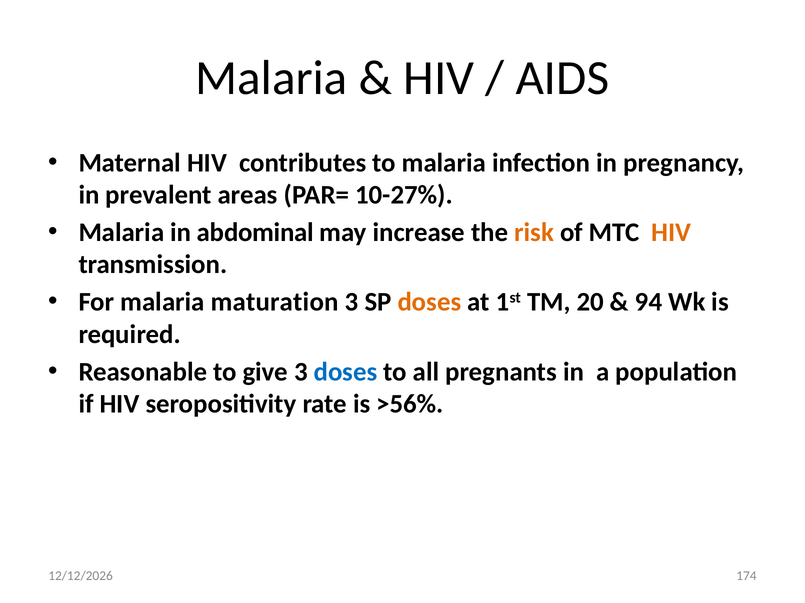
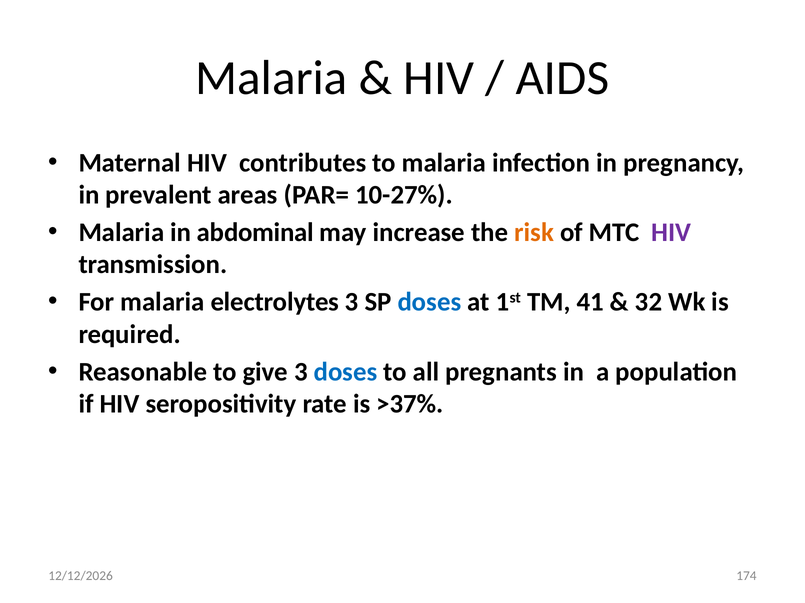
HIV colour: orange -> purple (671, 233)
maturation: maturation -> electrolytes (275, 302)
doses colour: orange -> blue (429, 302)
20: 20 -> 41 (590, 302)
94: 94 -> 32 (648, 302)
>56%: >56% -> >37% (410, 404)
